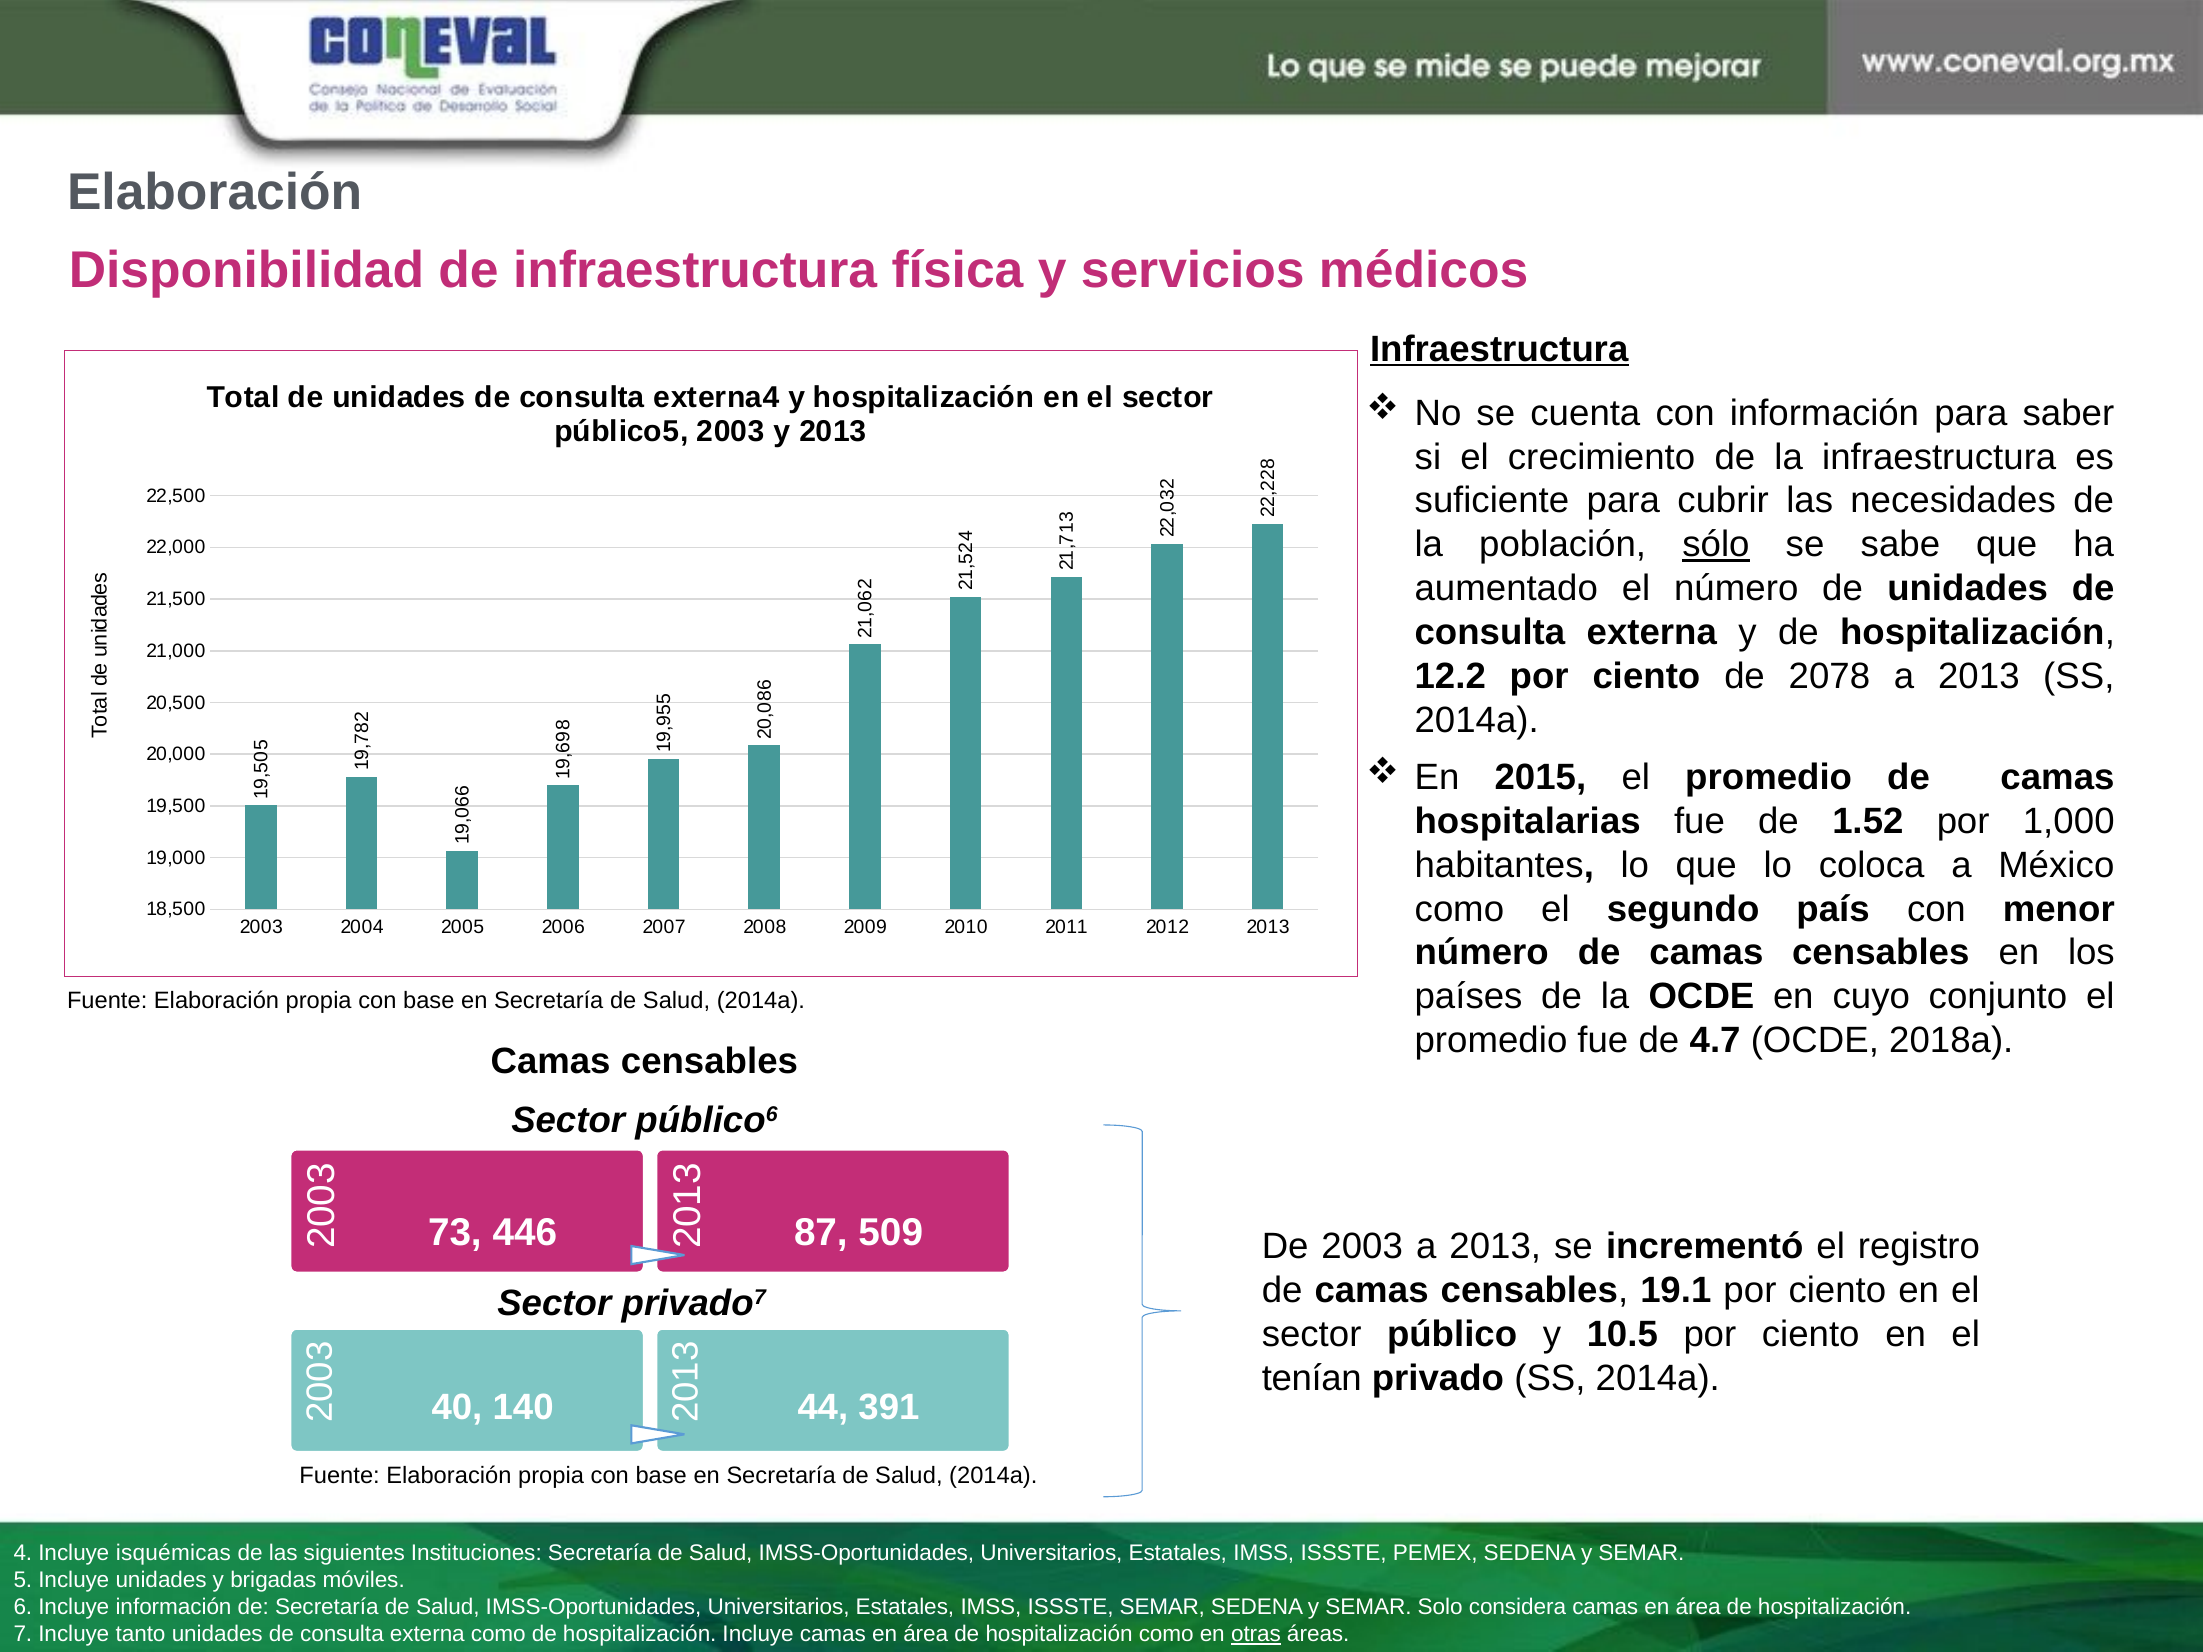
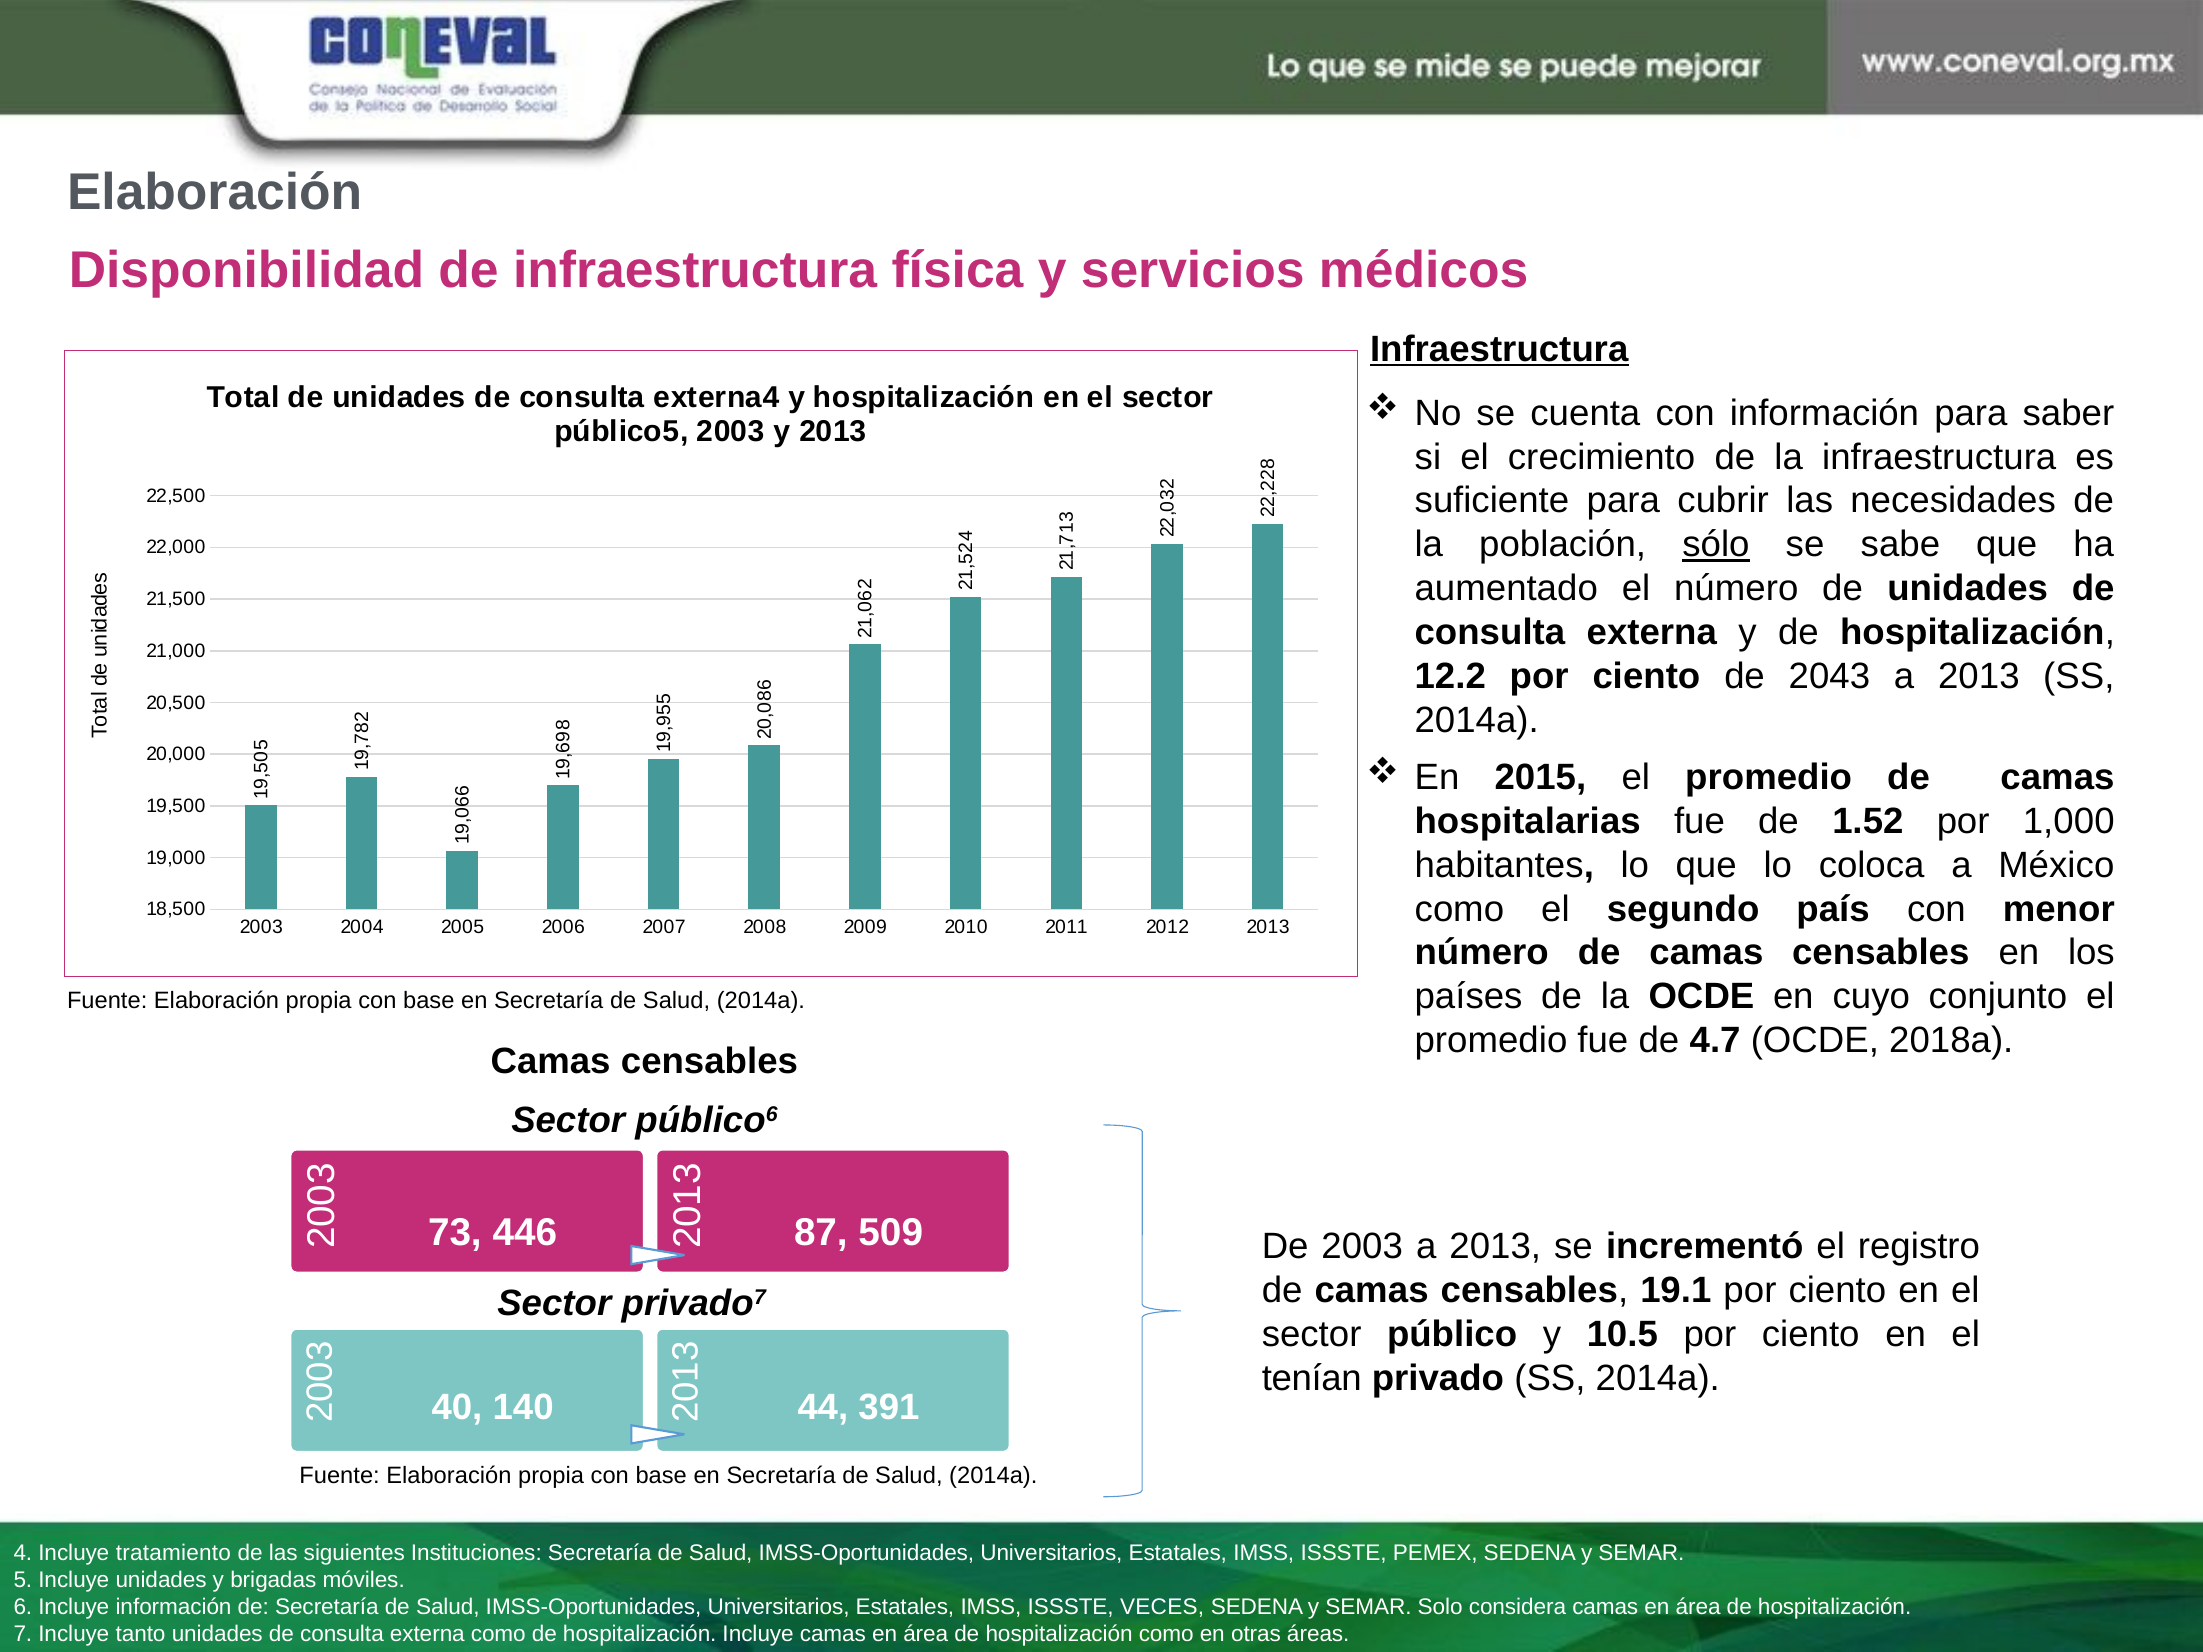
2078: 2078 -> 2043 (1829, 677)
isquémicas: isquémicas -> tratamiento (173, 1553)
ISSSTE SEMAR: SEMAR -> VECES (1162, 1607)
otras underline: present -> none (1256, 1634)
